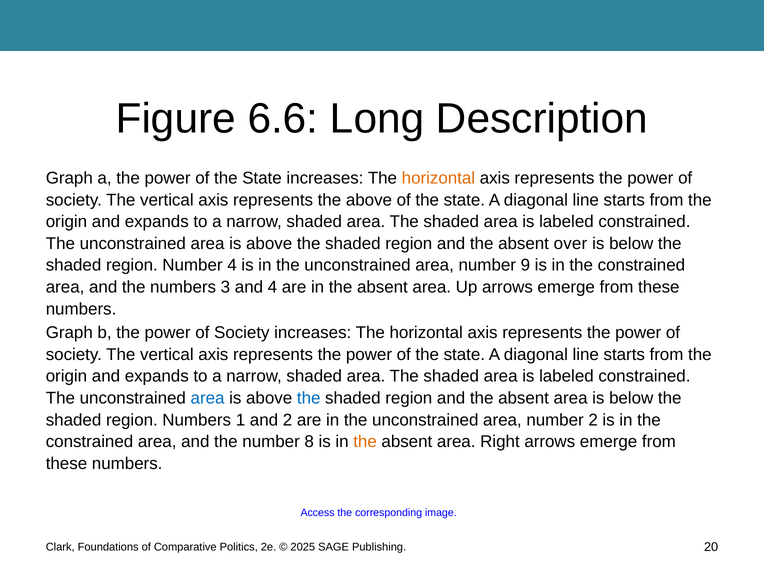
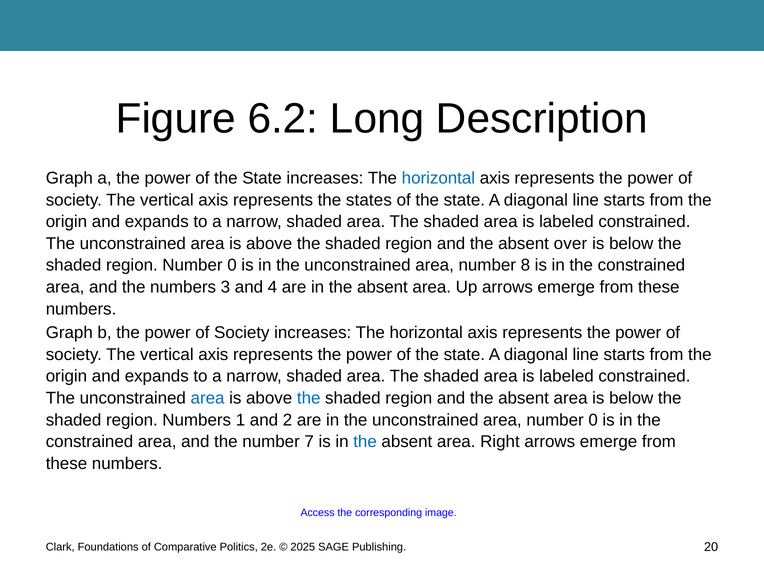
6.6: 6.6 -> 6.2 (283, 119)
horizontal colour: orange -> blue (438, 178)
the above: above -> states (369, 200)
region Number 4: 4 -> 0 (232, 265)
9: 9 -> 8 (525, 265)
area number 2: 2 -> 0 (593, 420)
8: 8 -> 7 (309, 442)
the colour: orange -> blue (365, 442)
